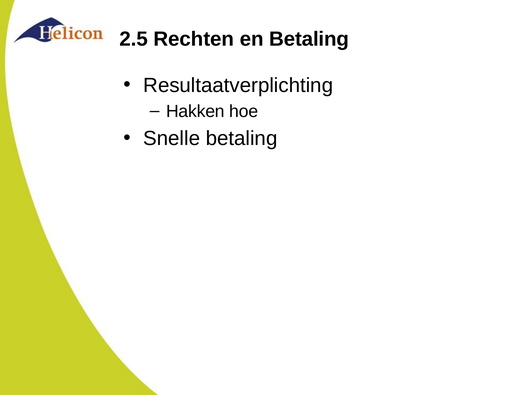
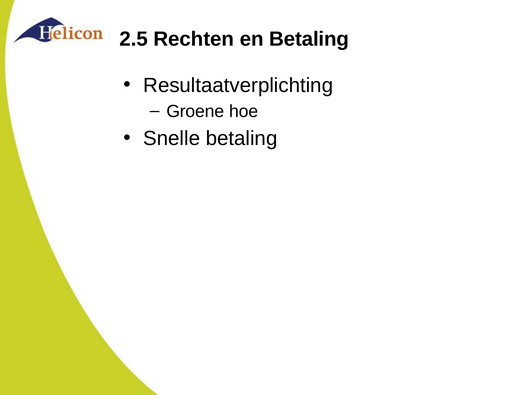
Hakken: Hakken -> Groene (195, 111)
